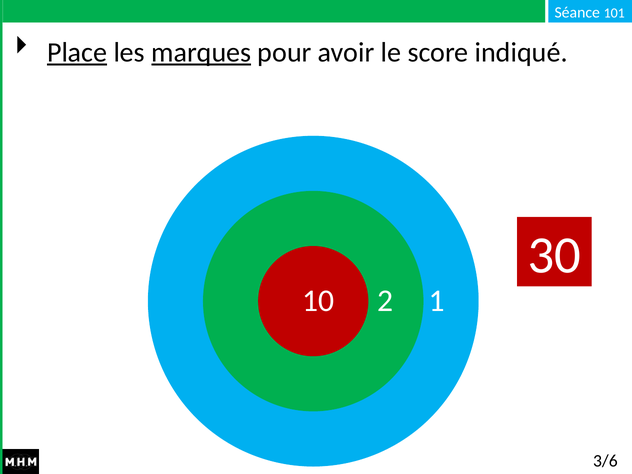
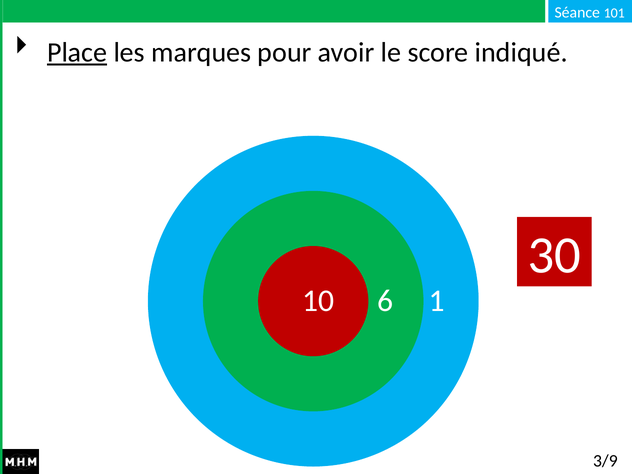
marques underline: present -> none (201, 52)
2: 2 -> 6 (385, 301)
3/6: 3/6 -> 3/9 (605, 461)
